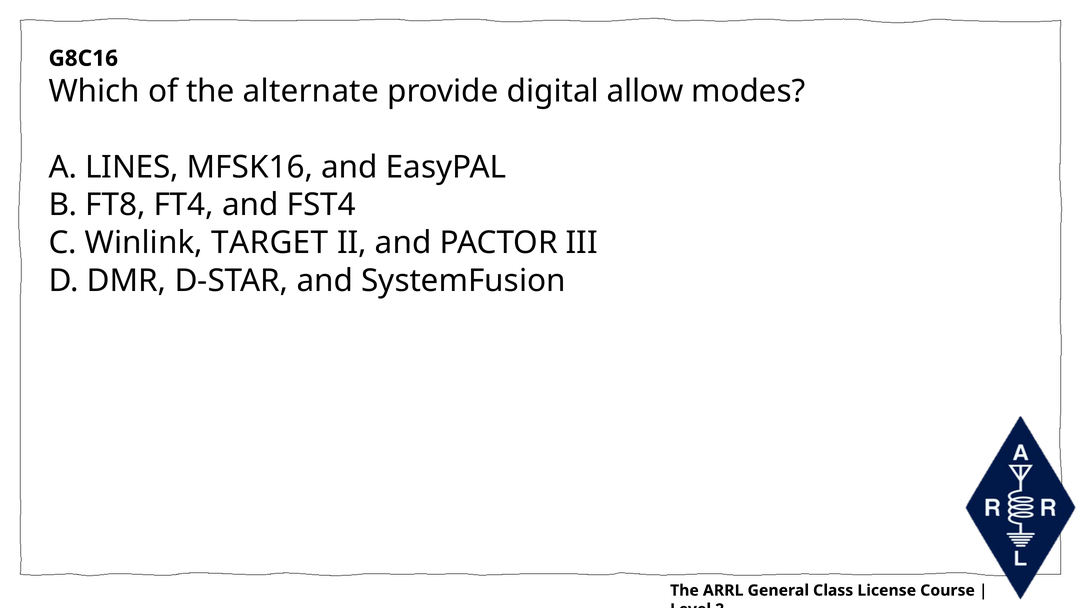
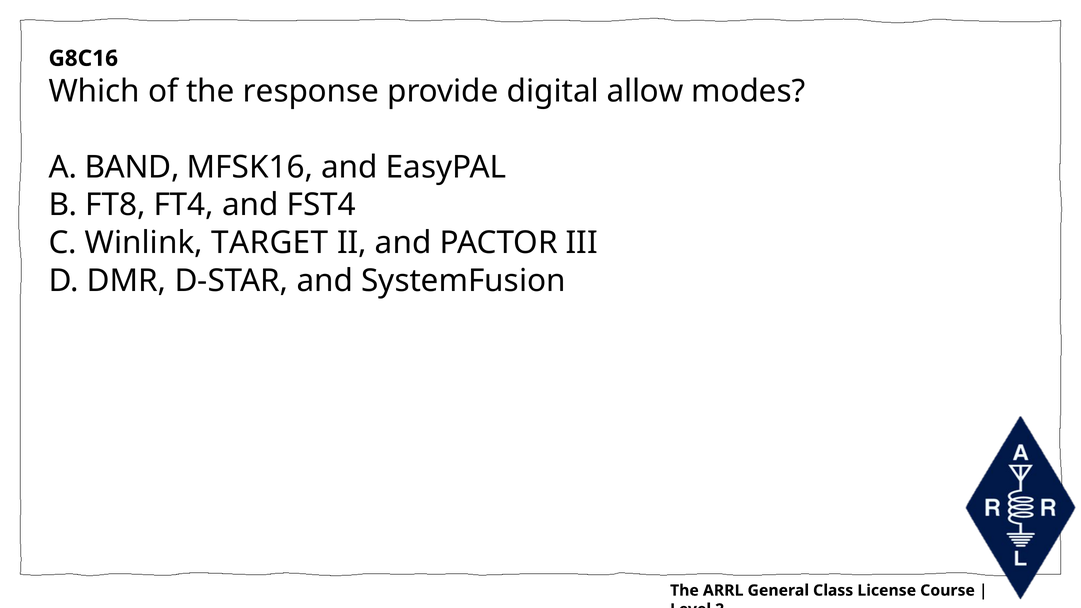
alternate: alternate -> response (311, 91)
LINES: LINES -> BAND (132, 167)
